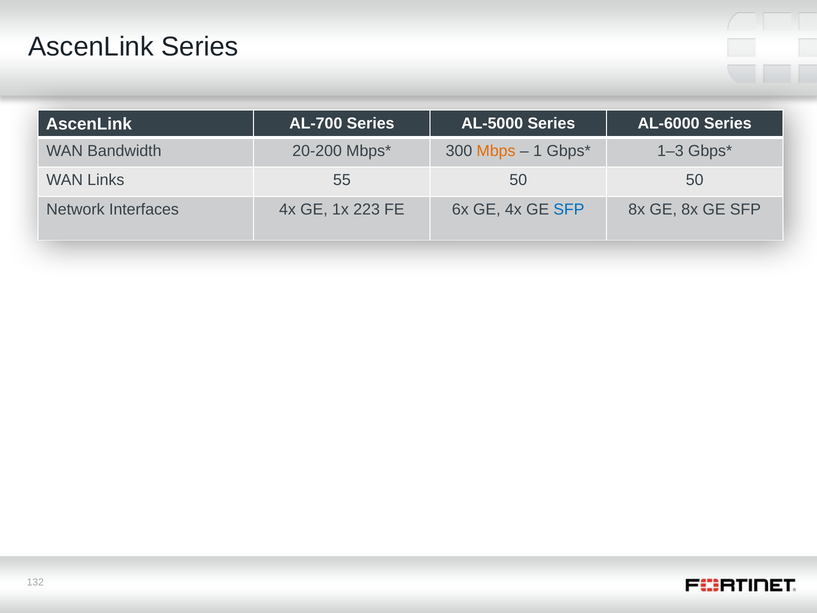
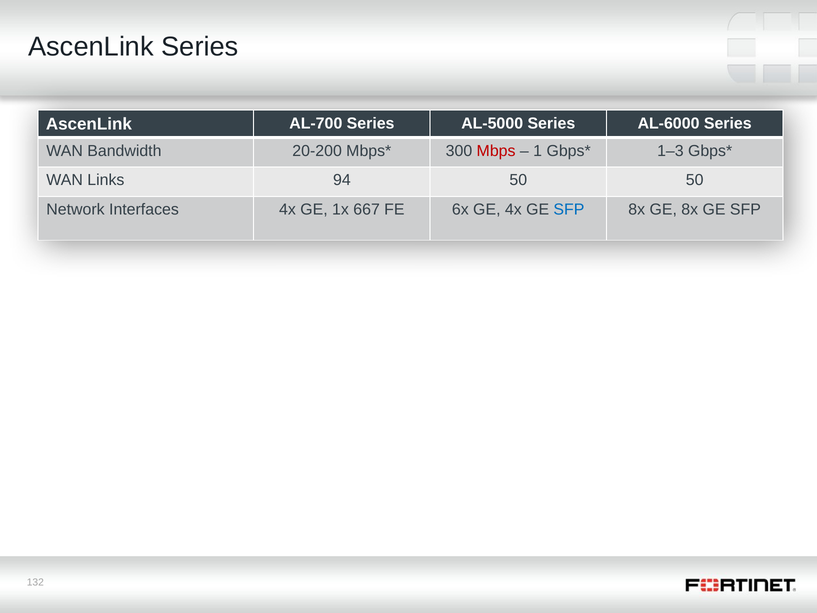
Mbps colour: orange -> red (496, 151)
55: 55 -> 94 (342, 180)
223: 223 -> 667 (367, 210)
